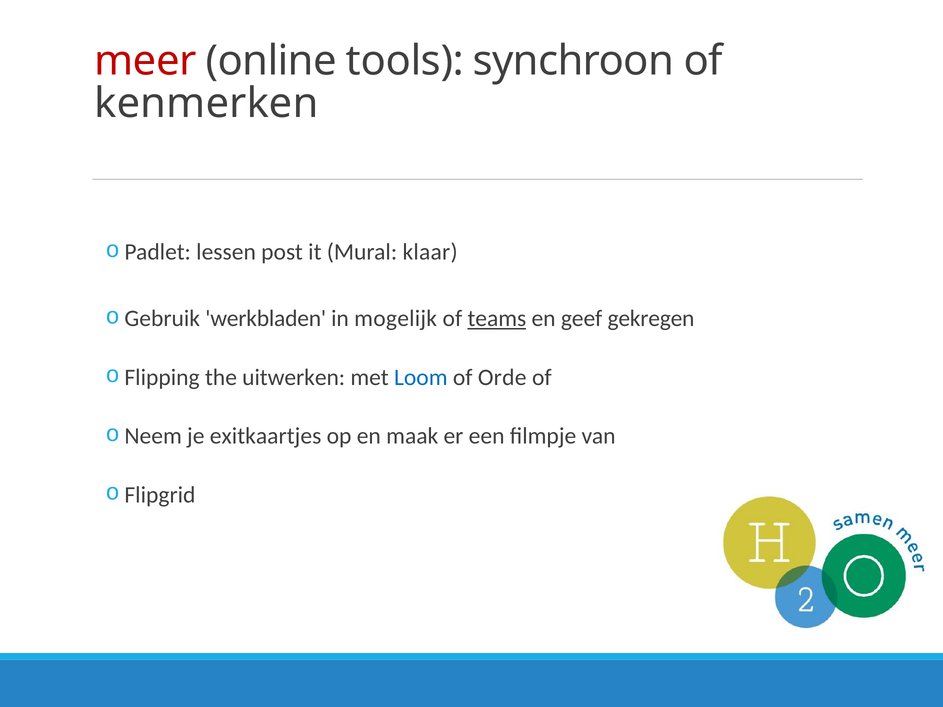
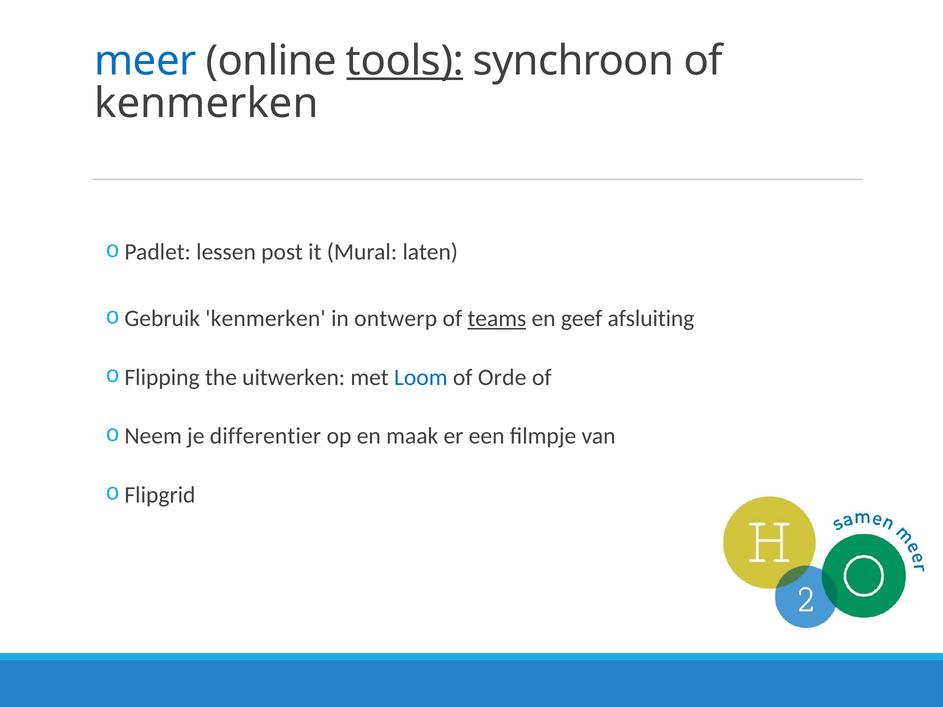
meer colour: red -> blue (145, 61)
tools underline: none -> present (405, 61)
klaar: klaar -> laten (430, 252)
werkbladen: werkbladen -> kenmerken (265, 319)
mogelijk: mogelijk -> ontwerp (396, 319)
gekregen: gekregen -> afsluiting (651, 319)
exitkaartjes: exitkaartjes -> differentier (266, 436)
